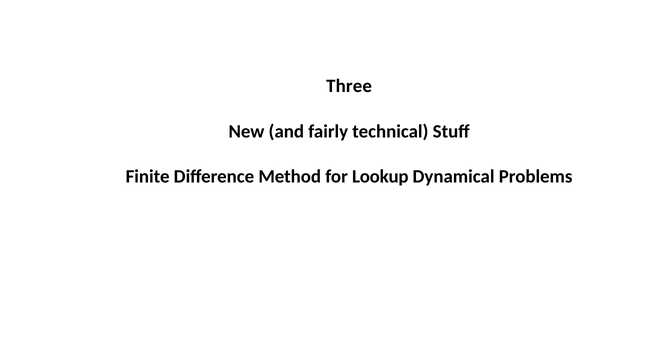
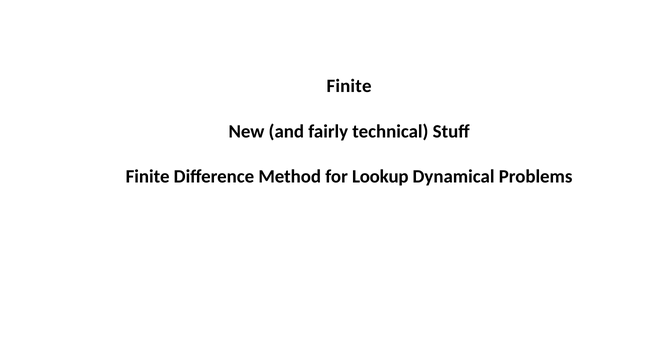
Three: Three -> Finite (349, 86)
